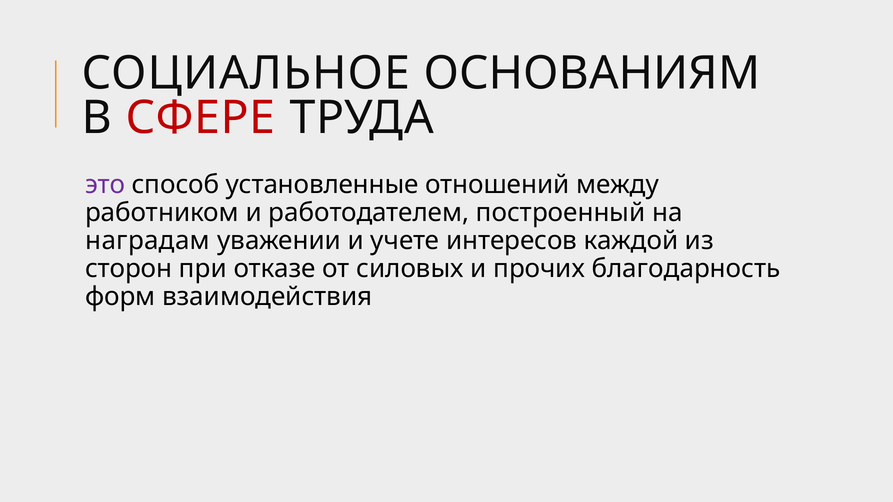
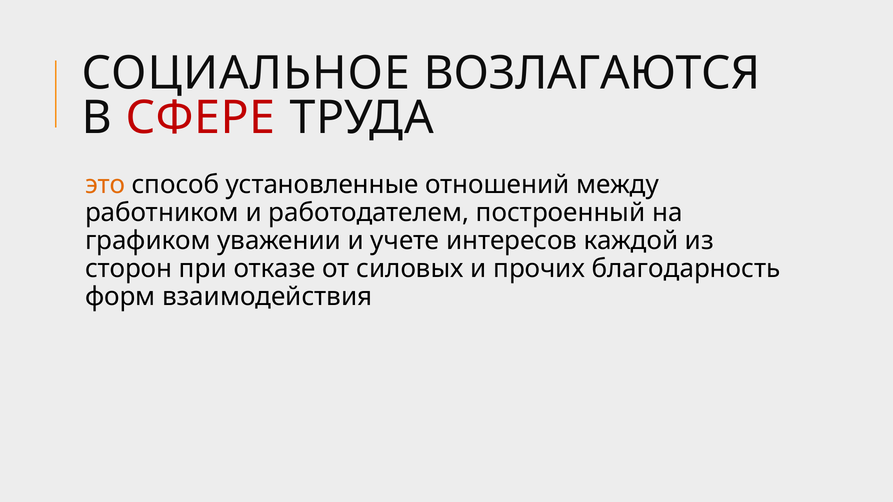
ОСНОВАНИЯМ: ОСНОВАНИЯМ -> ВОЗЛАГАЮТСЯ (592, 73)
это colour: purple -> orange (105, 185)
наградам: наградам -> графиком (148, 241)
